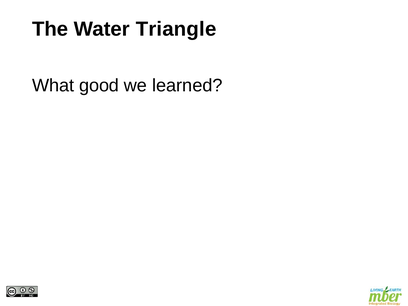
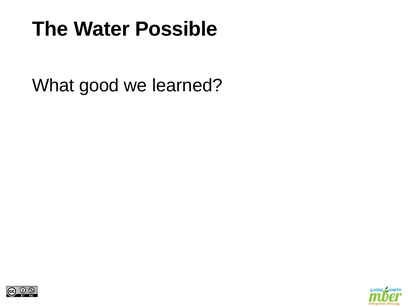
Triangle: Triangle -> Possible (176, 29)
